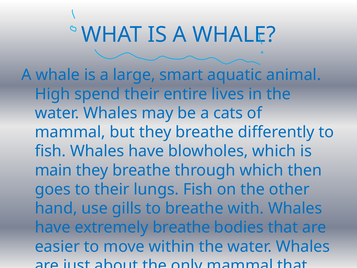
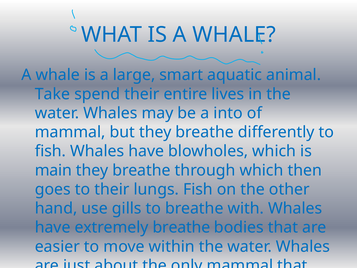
High: High -> Take (52, 94)
cats: cats -> into (228, 113)
